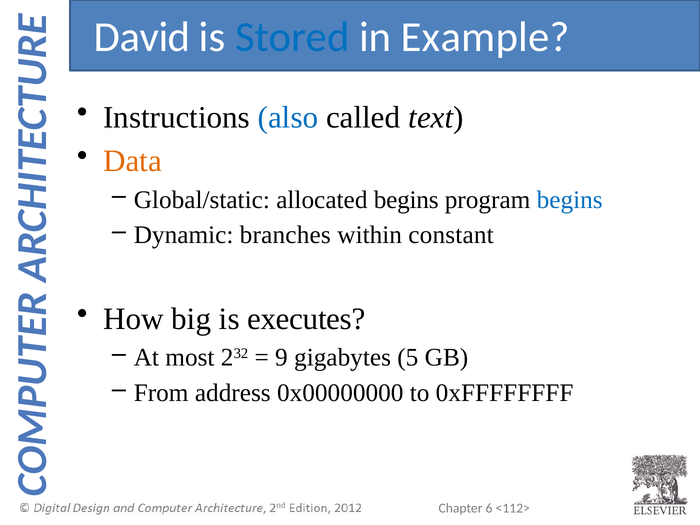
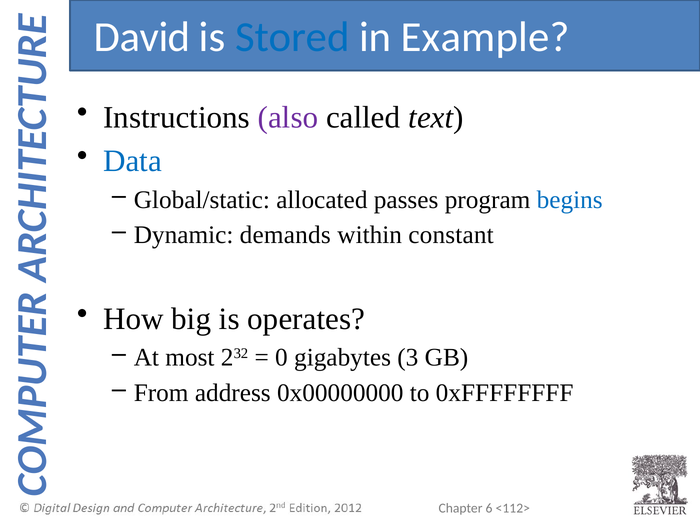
also colour: blue -> purple (288, 118)
Data colour: orange -> blue (132, 161)
allocated begins: begins -> passes (406, 200)
branches: branches -> demands (285, 235)
executes: executes -> operates (306, 319)
9: 9 -> 0 (281, 358)
5: 5 -> 3 (408, 358)
